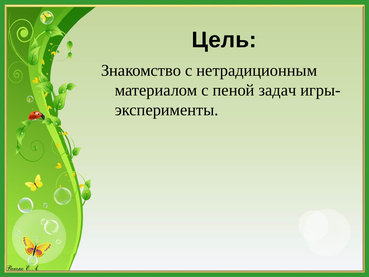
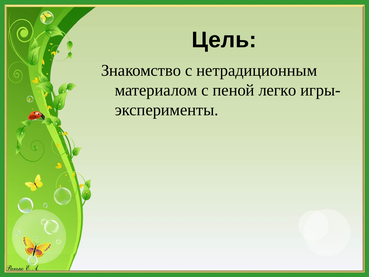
задач: задач -> легко (278, 90)
